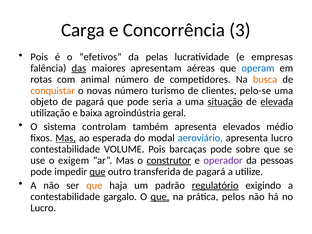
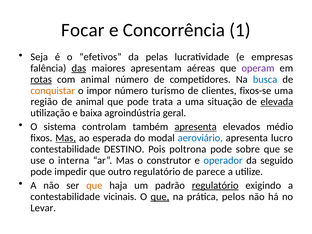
Carga: Carga -> Focar (83, 30)
3: 3 -> 1 (240, 30)
Pois: Pois -> Seja (39, 57)
operam colour: blue -> purple (258, 68)
rotas underline: none -> present (41, 79)
busca colour: orange -> blue (265, 79)
novas: novas -> impor (99, 91)
pelo-se: pelo-se -> fixos-se (255, 91)
objeto: objeto -> região (44, 102)
pagará: pagará -> animal (90, 102)
seria: seria -> trata (163, 102)
situação underline: present -> none (225, 102)
apresenta underline: none -> present (196, 127)
VOLUME: VOLUME -> DESTINO (124, 149)
barcaças: barcaças -> poltrona (188, 149)
exigem: exigem -> interna (74, 160)
construtor underline: present -> none (169, 160)
operador colour: purple -> blue (223, 160)
pessoas: pessoas -> seguido (277, 160)
que underline: present -> none (97, 172)
outro transferida: transferida -> regulatório (157, 172)
pagará: pagará -> parece (211, 172)
gargalo: gargalo -> vicinais (120, 197)
Lucro: Lucro -> Levar (43, 208)
